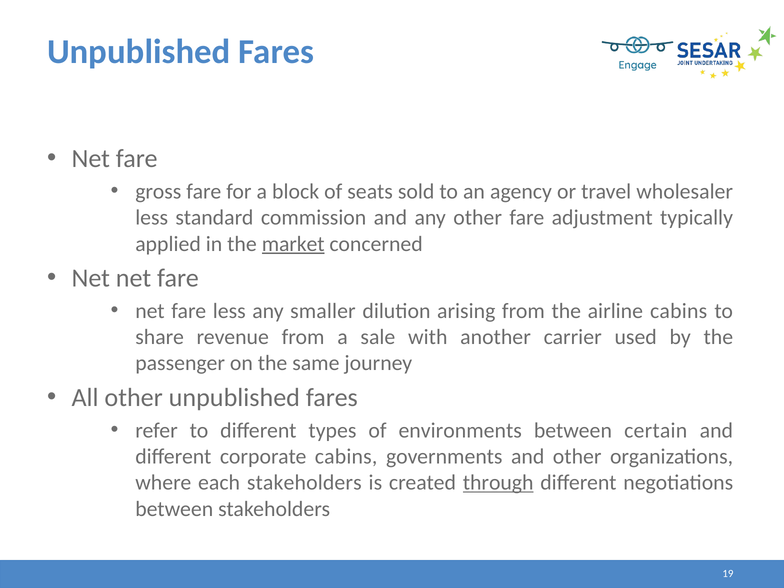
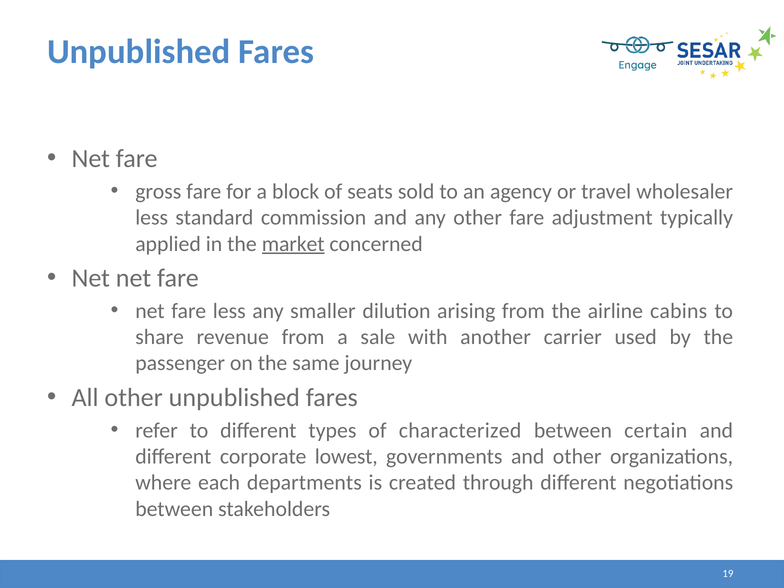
environments: environments -> characterized (460, 430)
corporate cabins: cabins -> lowest (346, 457)
each stakeholders: stakeholders -> departments (304, 483)
through underline: present -> none (498, 483)
